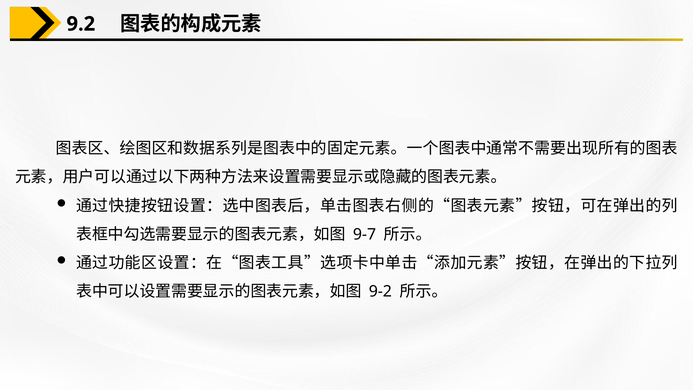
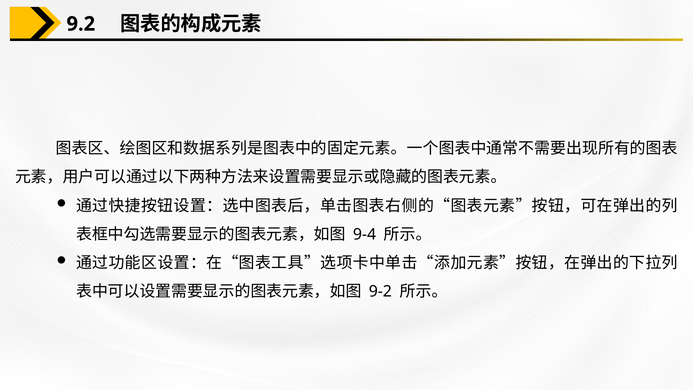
9-7: 9-7 -> 9-4 (365, 234)
